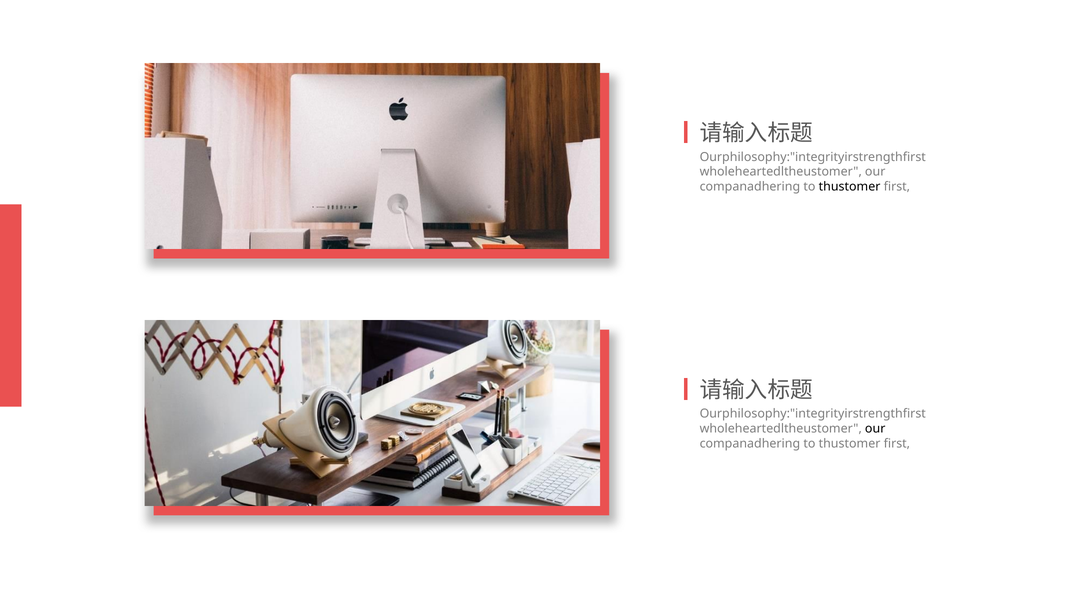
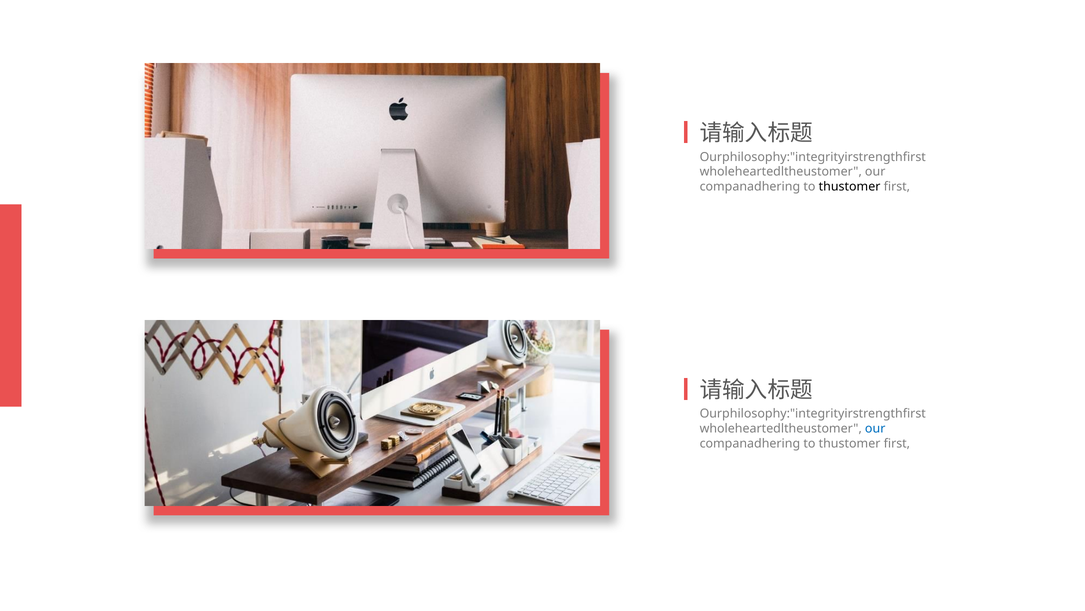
our colour: black -> blue (875, 428)
